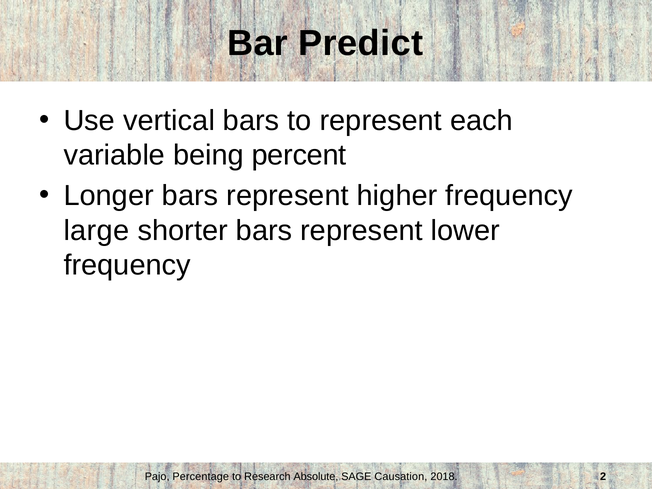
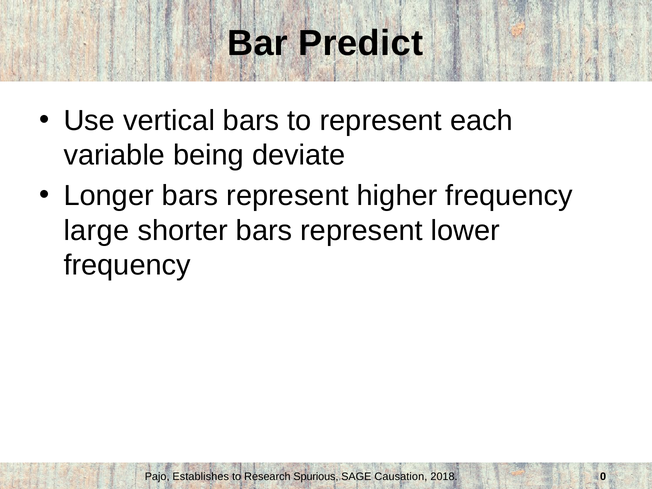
percent: percent -> deviate (299, 155)
Percentage: Percentage -> Establishes (201, 477)
Absolute: Absolute -> Spurious (316, 477)
2: 2 -> 0 (603, 477)
